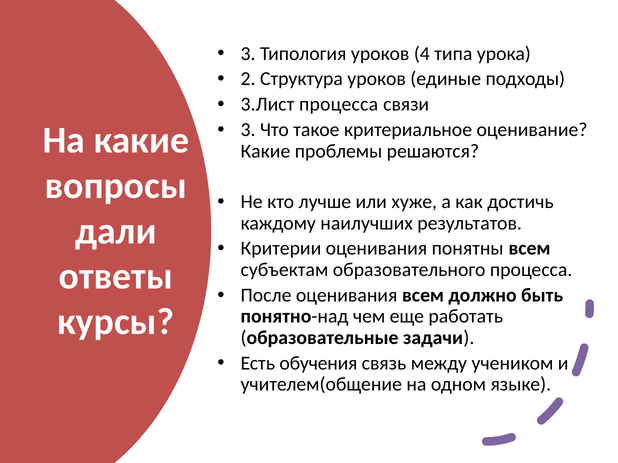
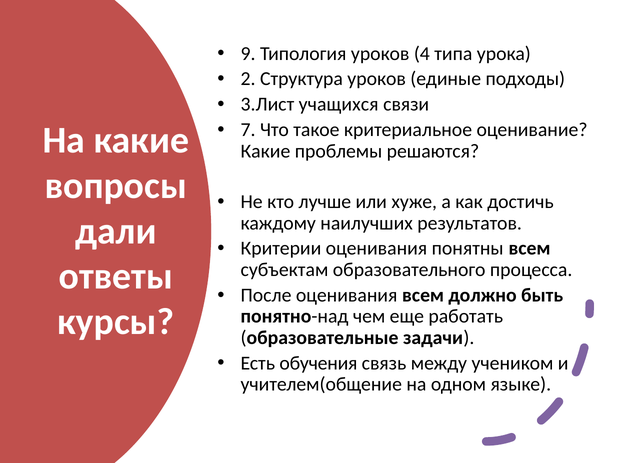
3: 3 -> 9 (248, 54)
3.Лист процесса: процесса -> учащихся (339, 104)
3: 3 -> 7 (248, 130)
